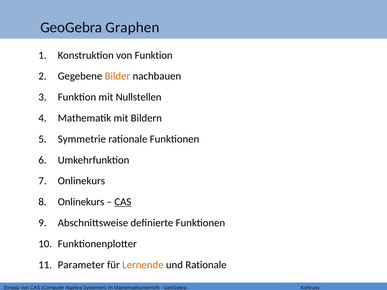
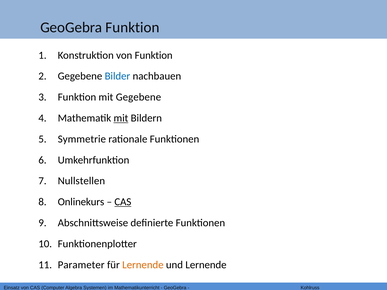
GeoGebra Graphen: Graphen -> Funktion (133, 27)
Bilder colour: orange -> blue (117, 76)
mit Nullstellen: Nullstellen -> Gegebene (138, 97)
mit underline: none -> present (121, 118)
Onlinekurs: Onlinekurs -> Nullstellen (81, 181)
und Rationale: Rationale -> Lernende (206, 265)
